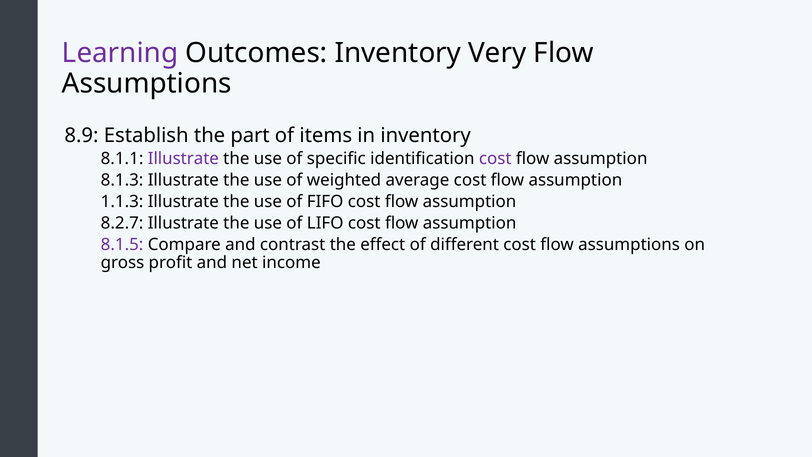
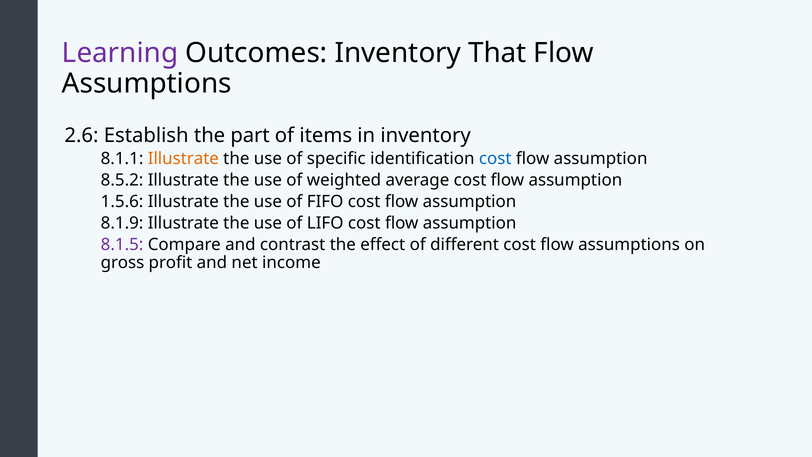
Very: Very -> That (497, 53)
8.9: 8.9 -> 2.6 (81, 135)
Illustrate colour: purple -> orange (183, 159)
cost colour: purple -> blue (495, 159)
8.1.3: 8.1.3 -> 8.5.2 (122, 180)
1.1.3: 1.1.3 -> 1.5.6 (122, 202)
8.2.7: 8.2.7 -> 8.1.9 (122, 223)
